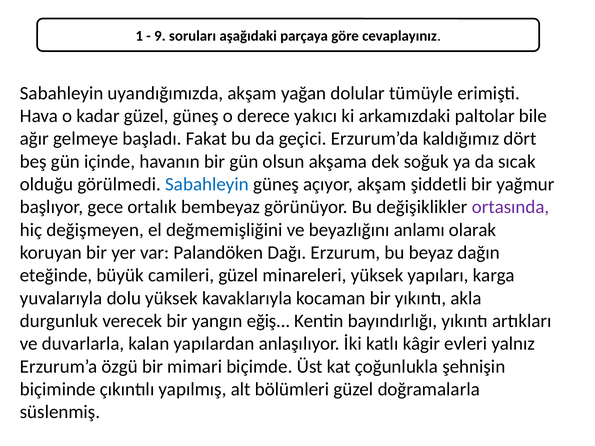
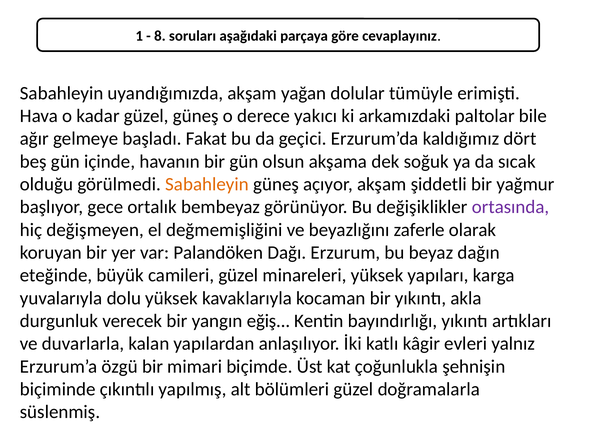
9: 9 -> 8 (160, 36)
Sabahleyin colour: blue -> orange (207, 184)
anlamı: anlamı -> zaferle (419, 230)
